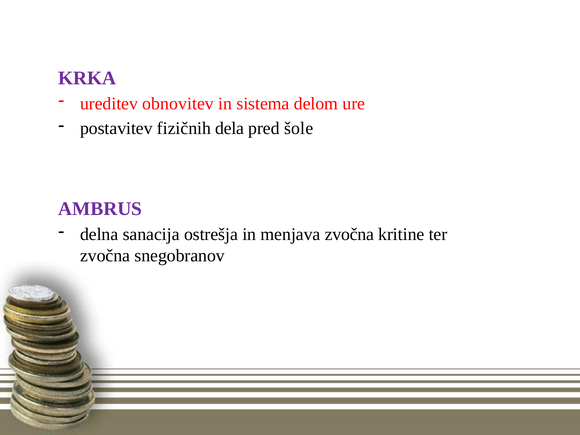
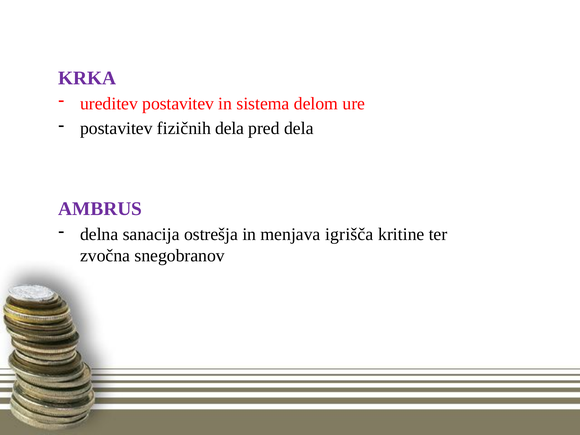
ureditev obnovitev: obnovitev -> postavitev (178, 104)
pred šole: šole -> dela (299, 128)
menjava zvočna: zvočna -> igrišča (349, 234)
